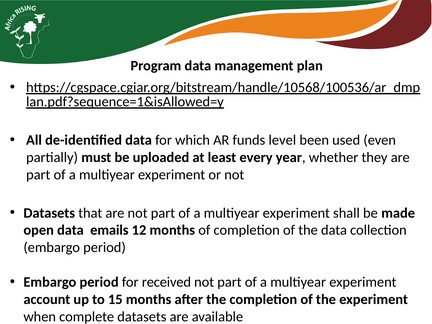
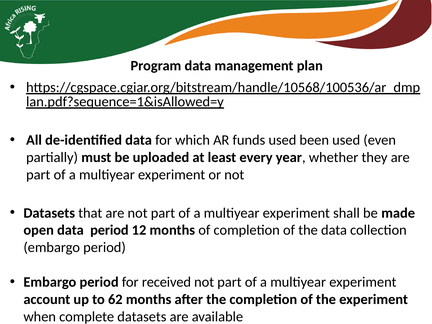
funds level: level -> used (282, 140)
data emails: emails -> period (109, 230)
15: 15 -> 62 (115, 299)
